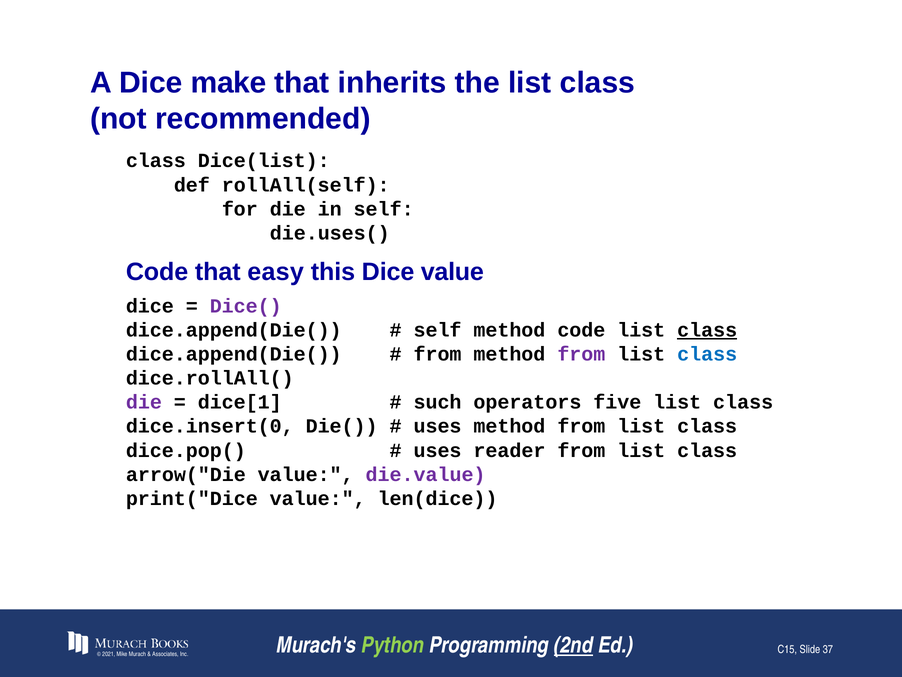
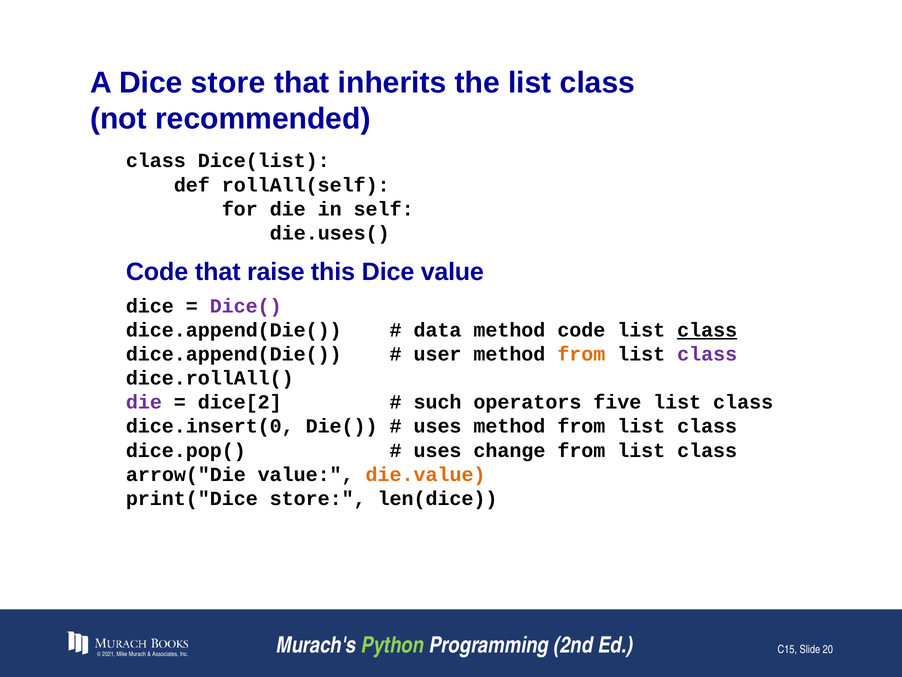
Dice make: make -> store (228, 83)
easy: easy -> raise (276, 272)
self: self -> data (438, 330)
from: from -> user (438, 354)
from colour: purple -> orange (581, 354)
class colour: blue -> purple (707, 354)
dice[1: dice[1 -> dice[2 (240, 402)
reader: reader -> change (509, 450)
die.value colour: purple -> orange (426, 474)
print("Dice value: value -> store (318, 498)
2nd underline: present -> none (573, 645)
37: 37 -> 20 (828, 649)
